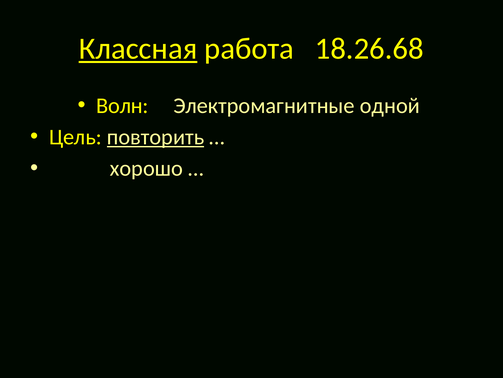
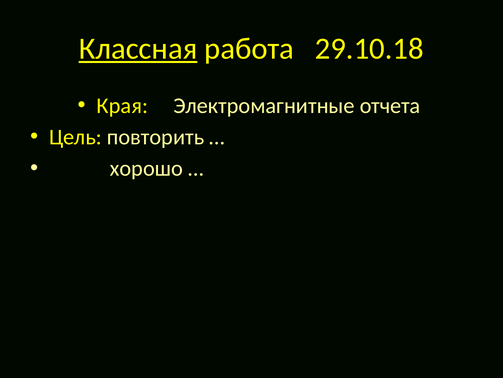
18.26.68: 18.26.68 -> 29.10.18 (369, 49)
Волн: Волн -> Края (122, 106)
одной: одной -> отчета (390, 106)
повторить underline: present -> none (156, 137)
